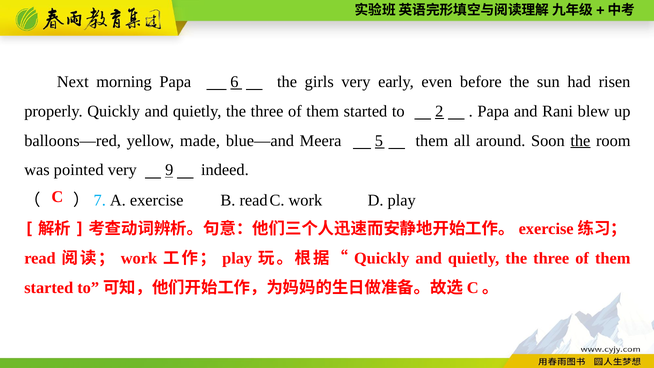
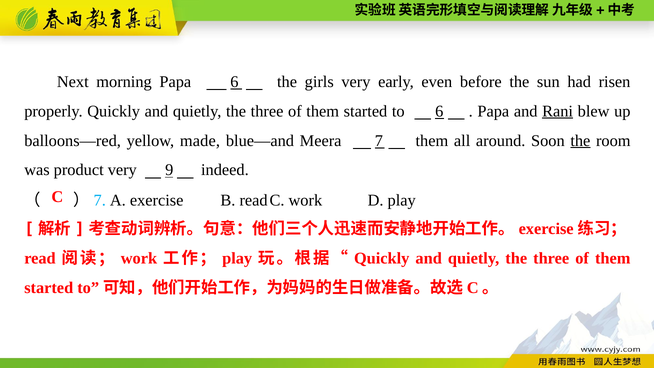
to 2: 2 -> 6 (439, 111)
Rani underline: none -> present (558, 111)
5: 5 -> 7 (379, 141)
pointed: pointed -> product (79, 170)
